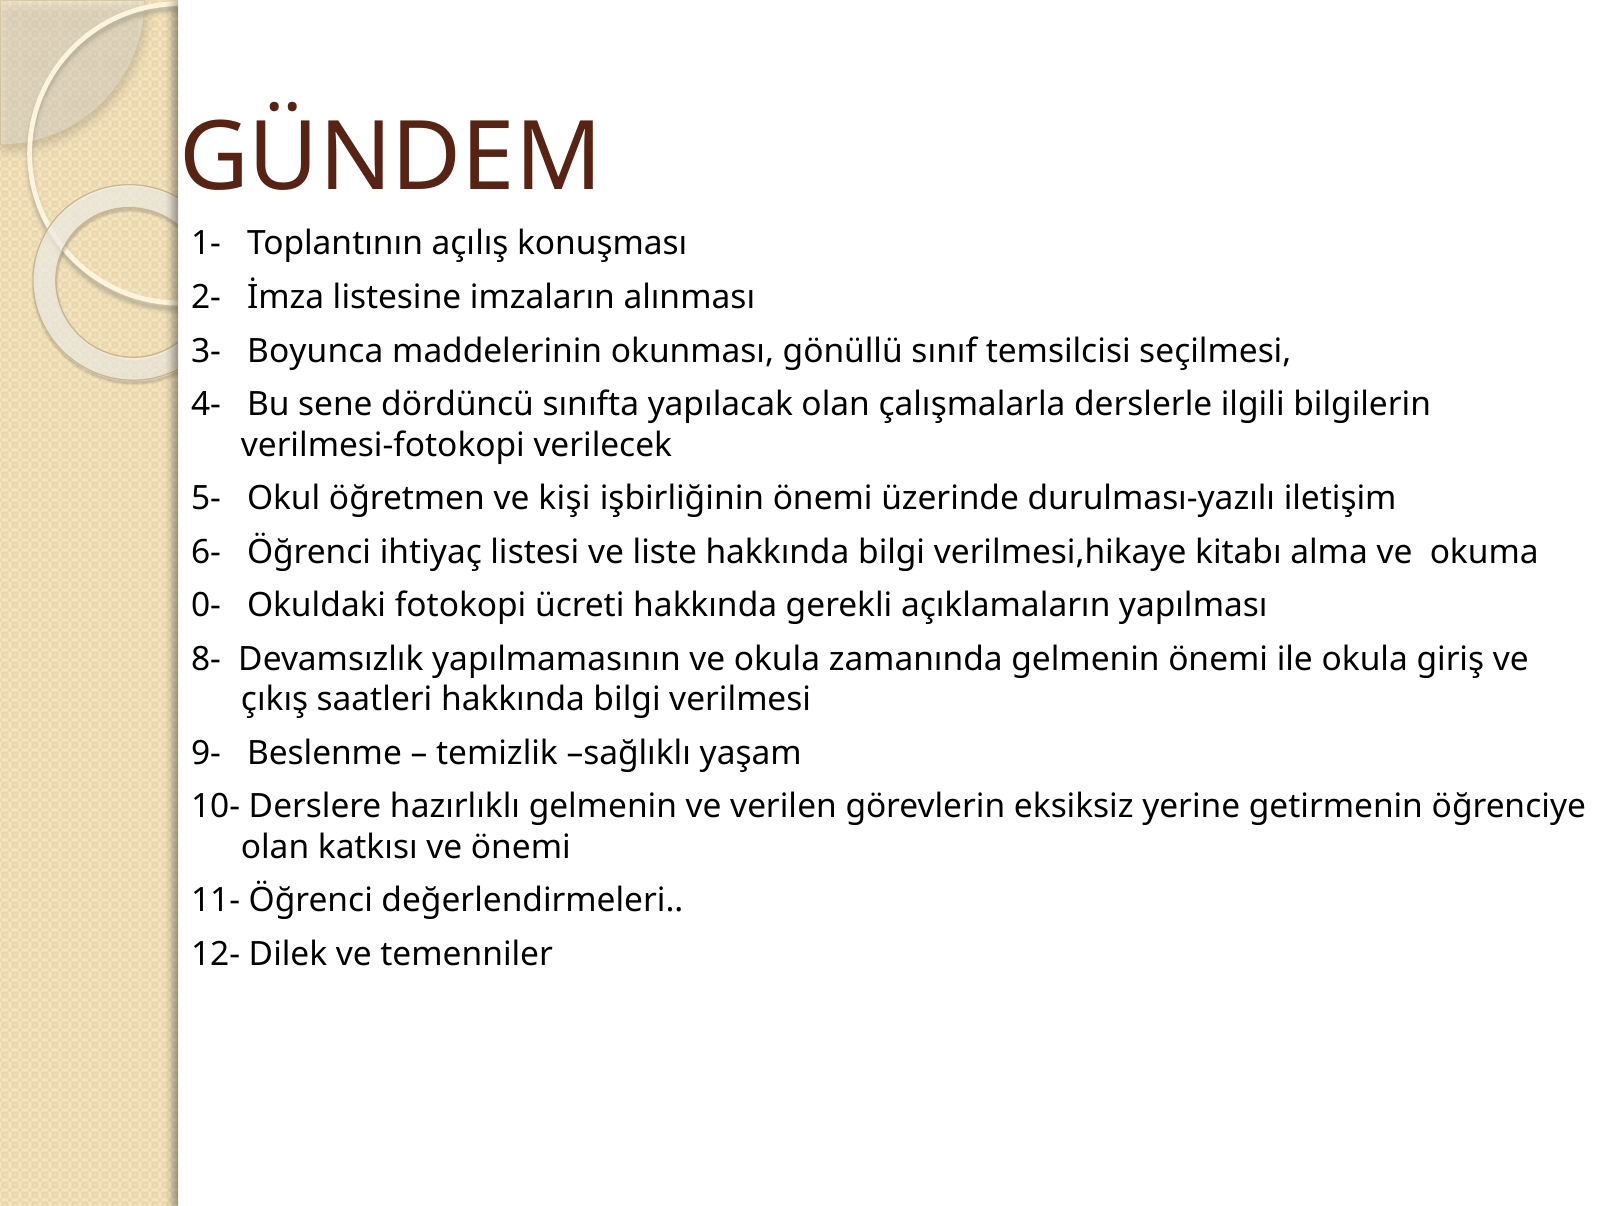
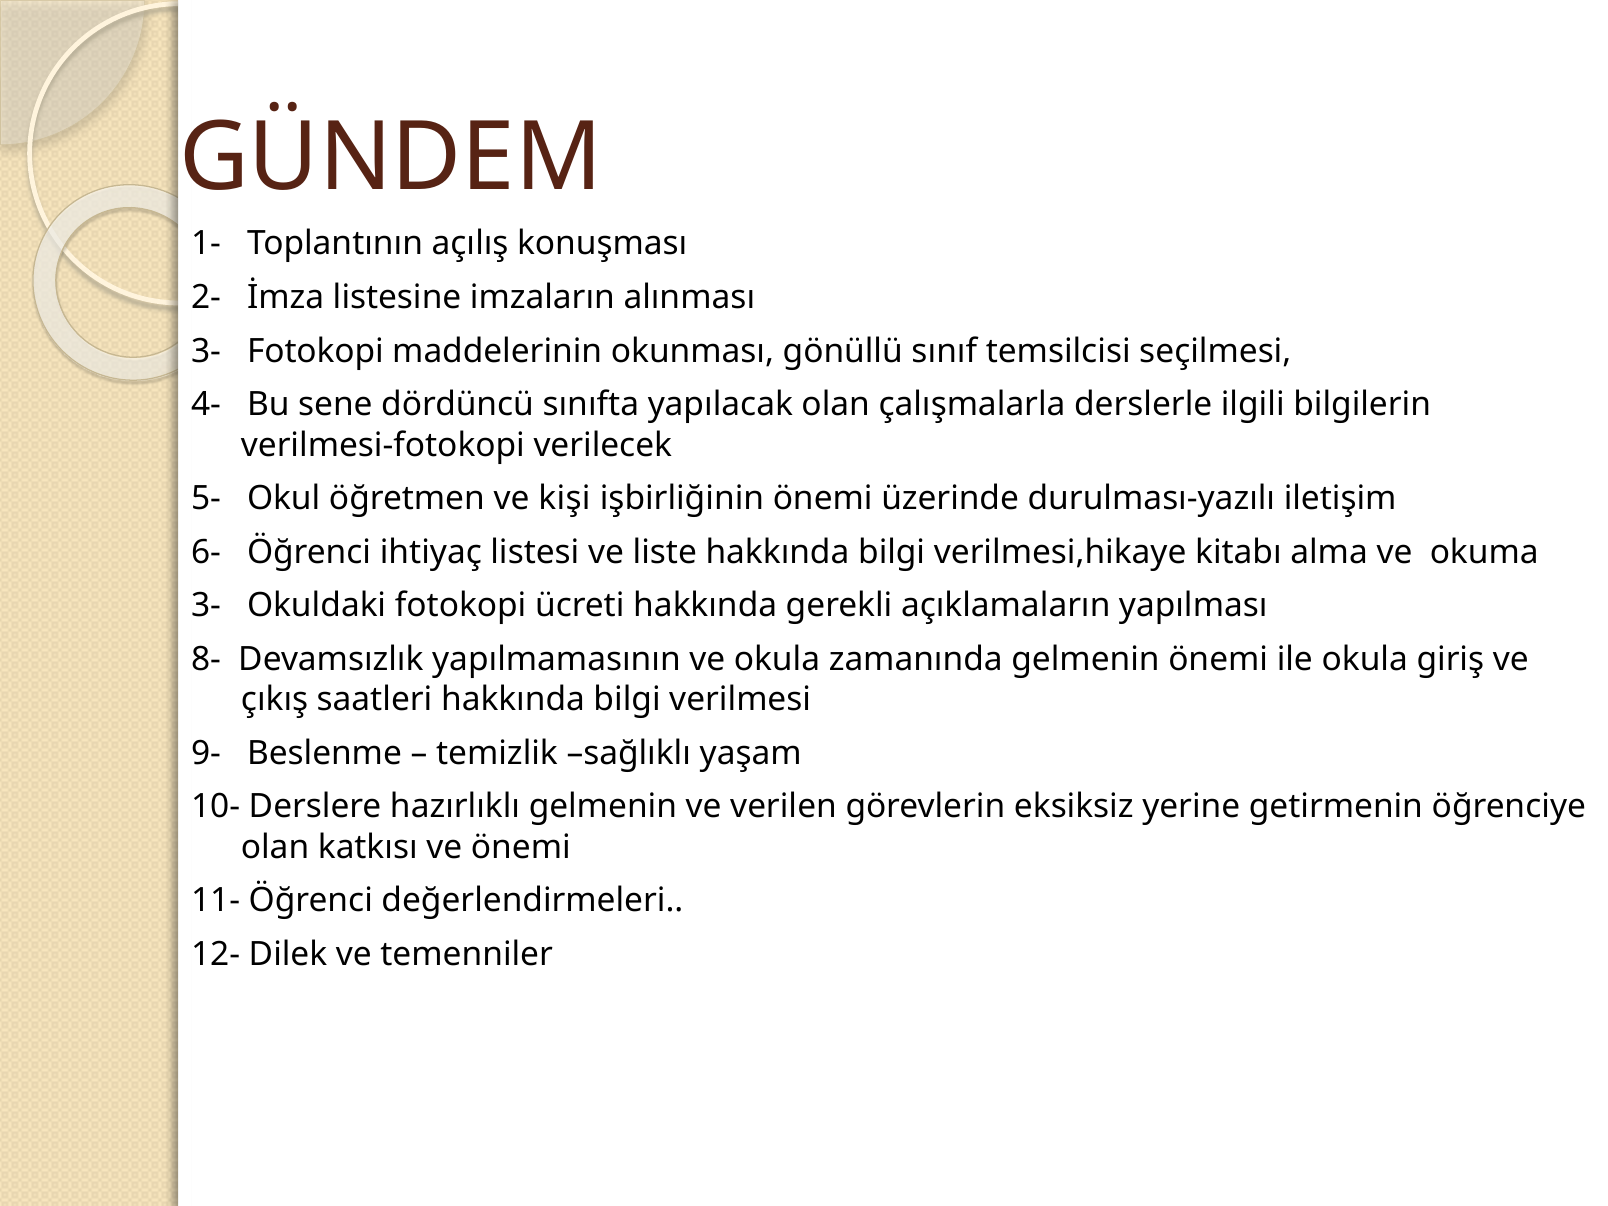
3- Boyunca: Boyunca -> Fotokopi (315, 351)
0-: 0- -> 3- (206, 606)
